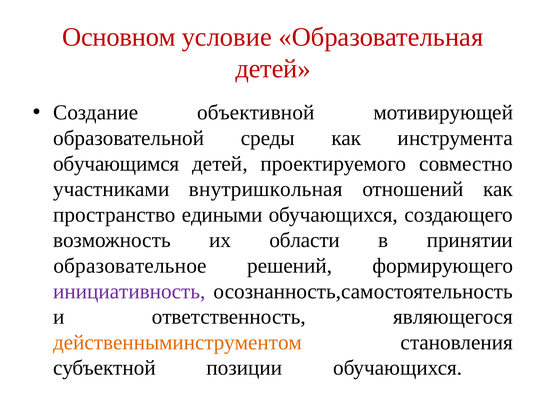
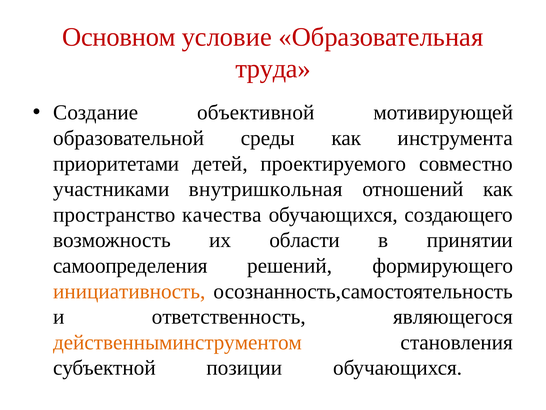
детей: детей -> труда (273, 69)
обучающимся: обучающимся -> приоритетами (116, 163)
едиными: едиными -> качества (222, 214)
образовательное: образовательное -> самоопределения (130, 265)
инициативность colour: purple -> orange (129, 291)
